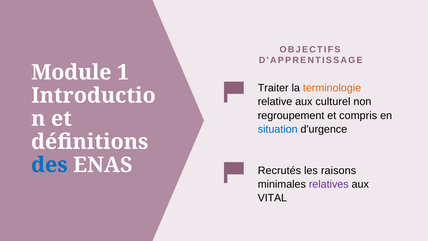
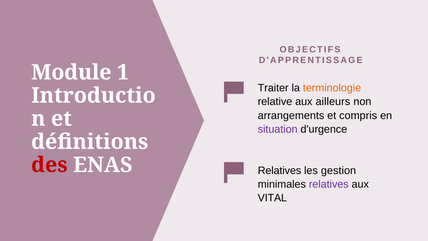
culturel: culturel -> ailleurs (333, 102)
regroupement: regroupement -> arrangements (291, 115)
situation colour: blue -> purple (278, 129)
des colour: blue -> red (49, 165)
Recrutés: Recrutés -> Relatives (279, 170)
raisons: raisons -> gestion (339, 170)
